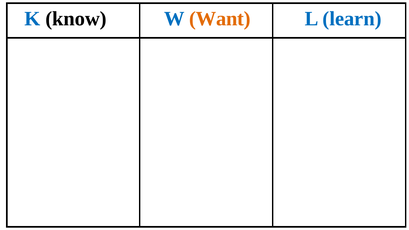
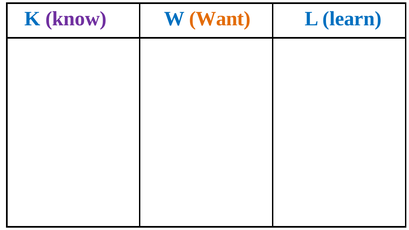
know colour: black -> purple (76, 19)
